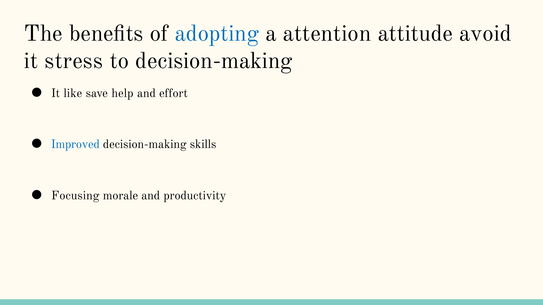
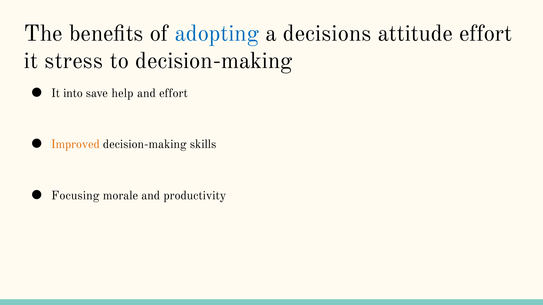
attention: attention -> decisions (327, 34)
attitude avoid: avoid -> effort (486, 34)
like: like -> into (73, 93)
Improved colour: blue -> orange (75, 145)
